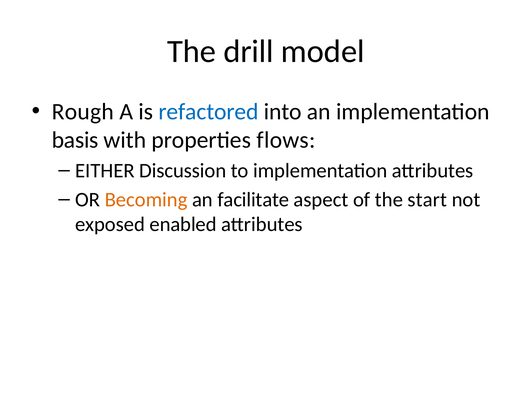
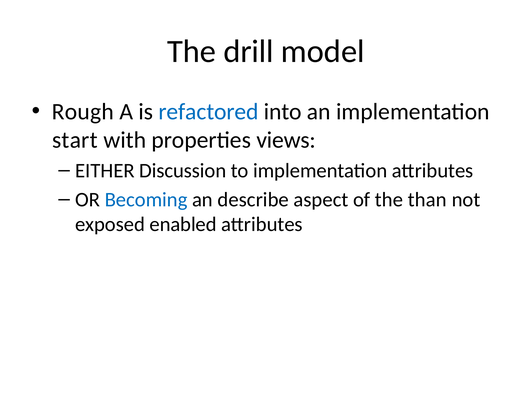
basis: basis -> start (75, 140)
flows: flows -> views (286, 140)
Becoming colour: orange -> blue (146, 200)
facilitate: facilitate -> describe (253, 200)
start: start -> than (427, 200)
